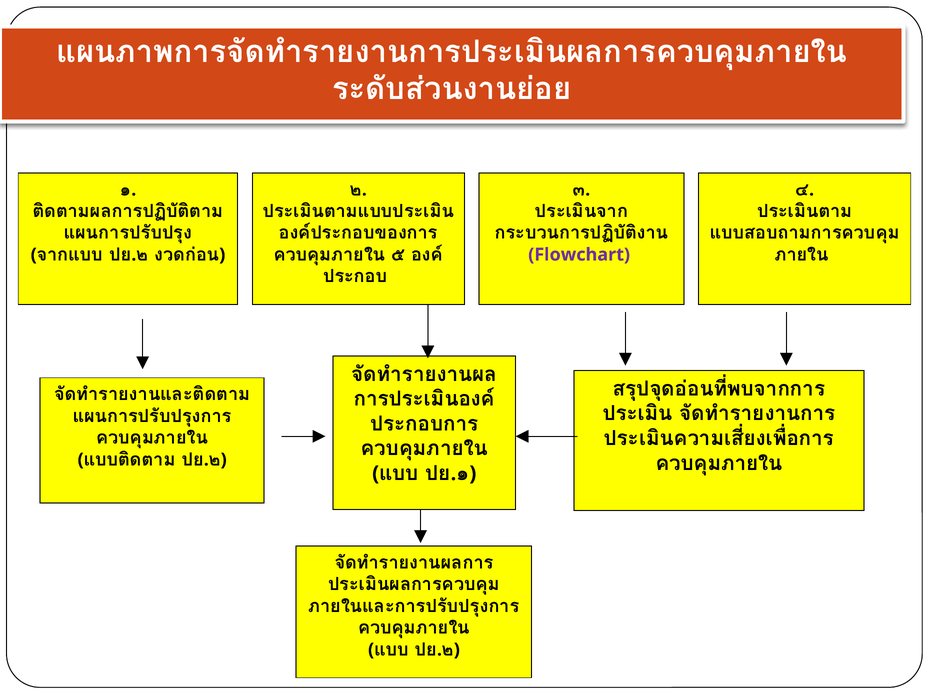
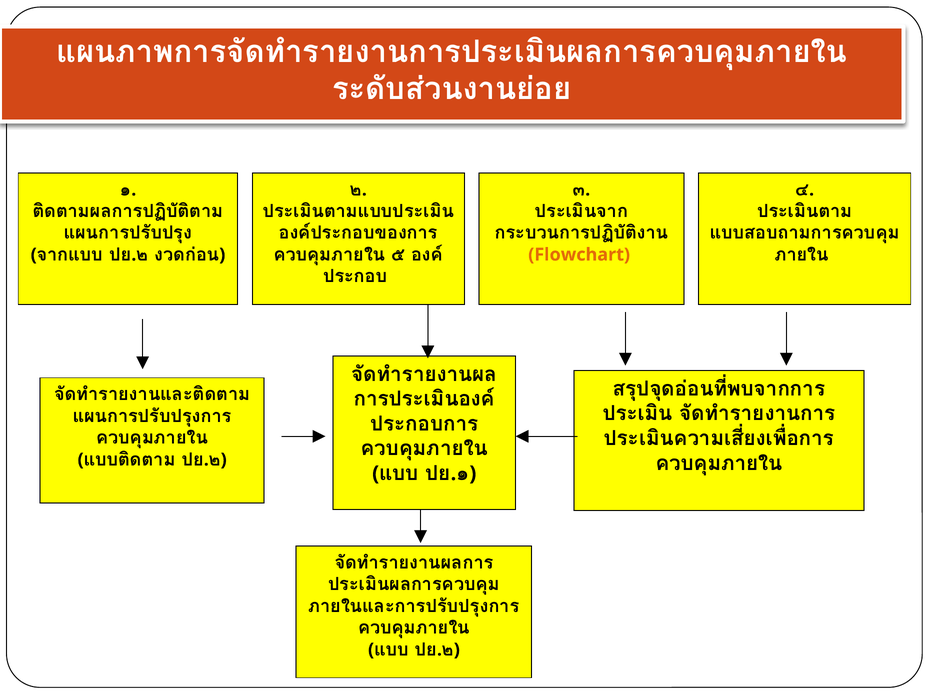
Flowchart colour: purple -> orange (579, 255)
